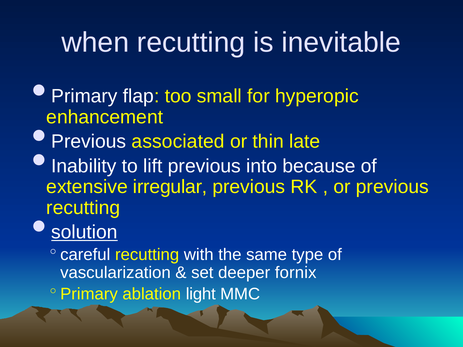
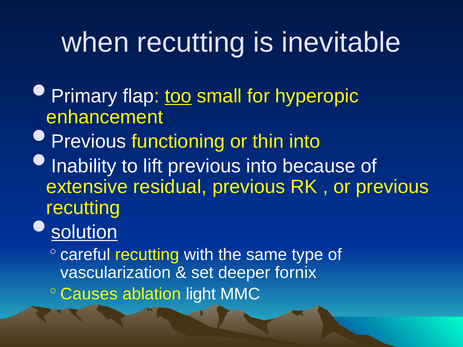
too underline: none -> present (178, 96)
associated: associated -> functioning (178, 142)
thin late: late -> into (305, 142)
irregular: irregular -> residual (170, 187)
Primary: Primary -> Causes (89, 294)
